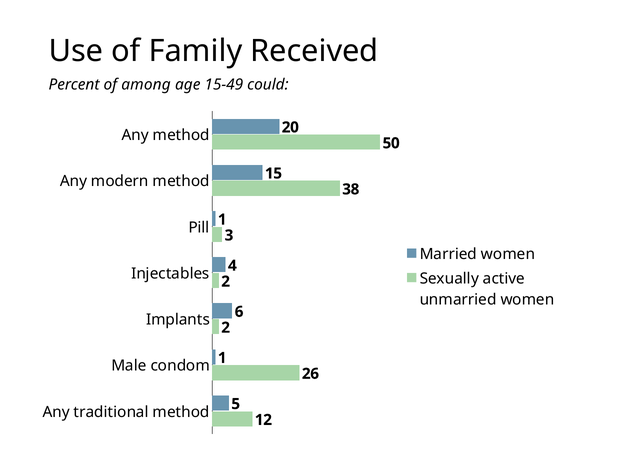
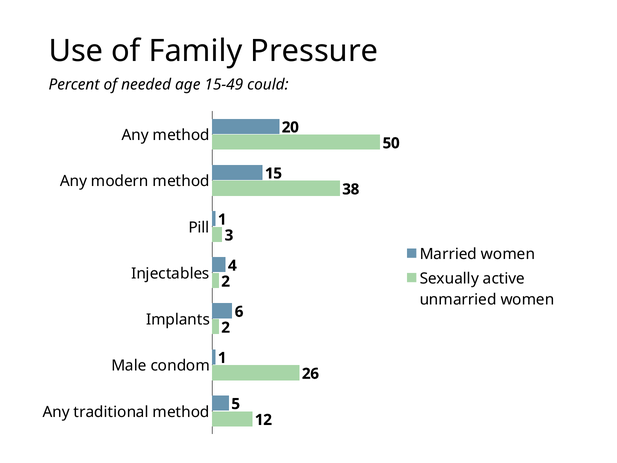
Received: Received -> Pressure (314, 51)
among: among -> needed (146, 85)
